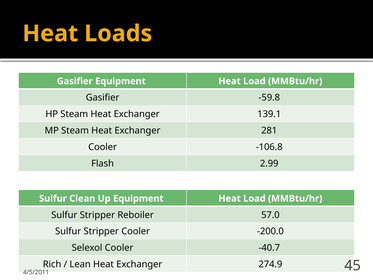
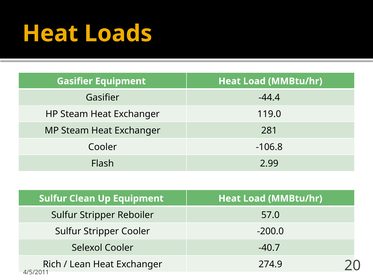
-59.8: -59.8 -> -44.4 (269, 98)
139.1: 139.1 -> 119.0 (269, 114)
45: 45 -> 20 (353, 265)
